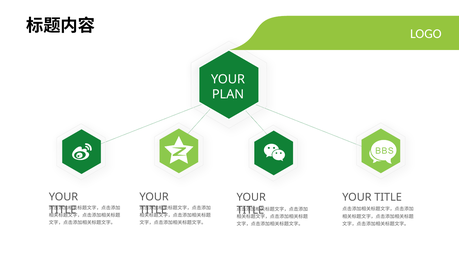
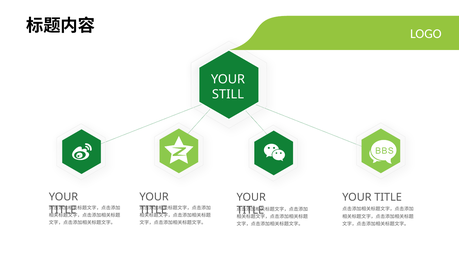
PLAN: PLAN -> STILL (228, 94)
